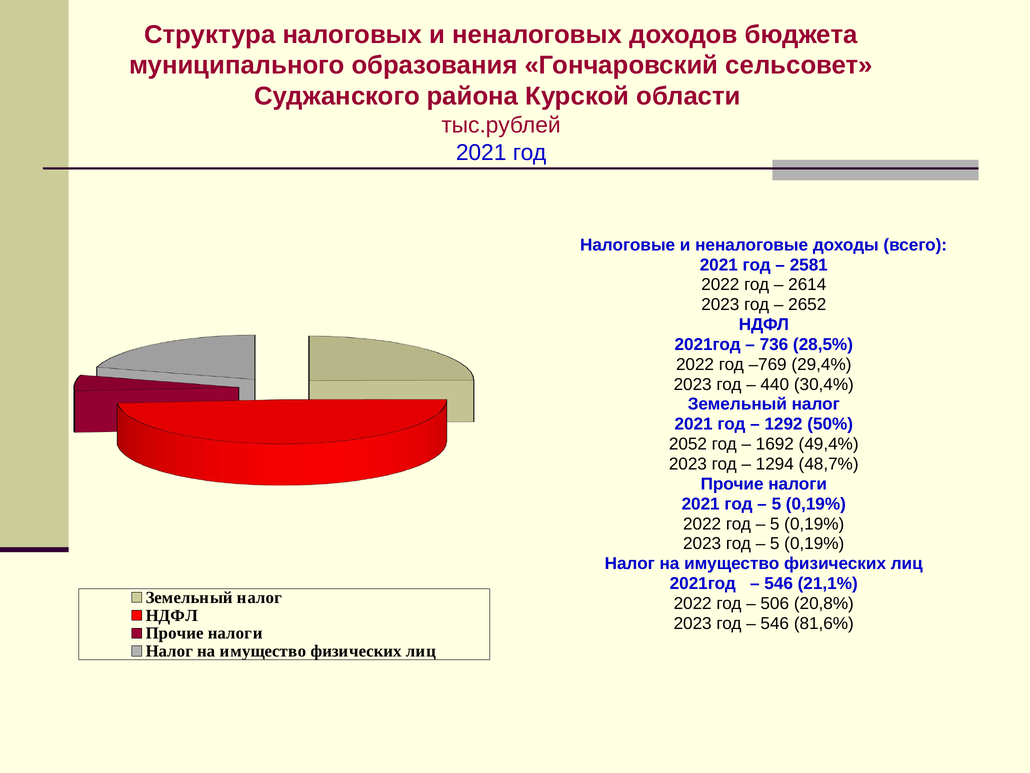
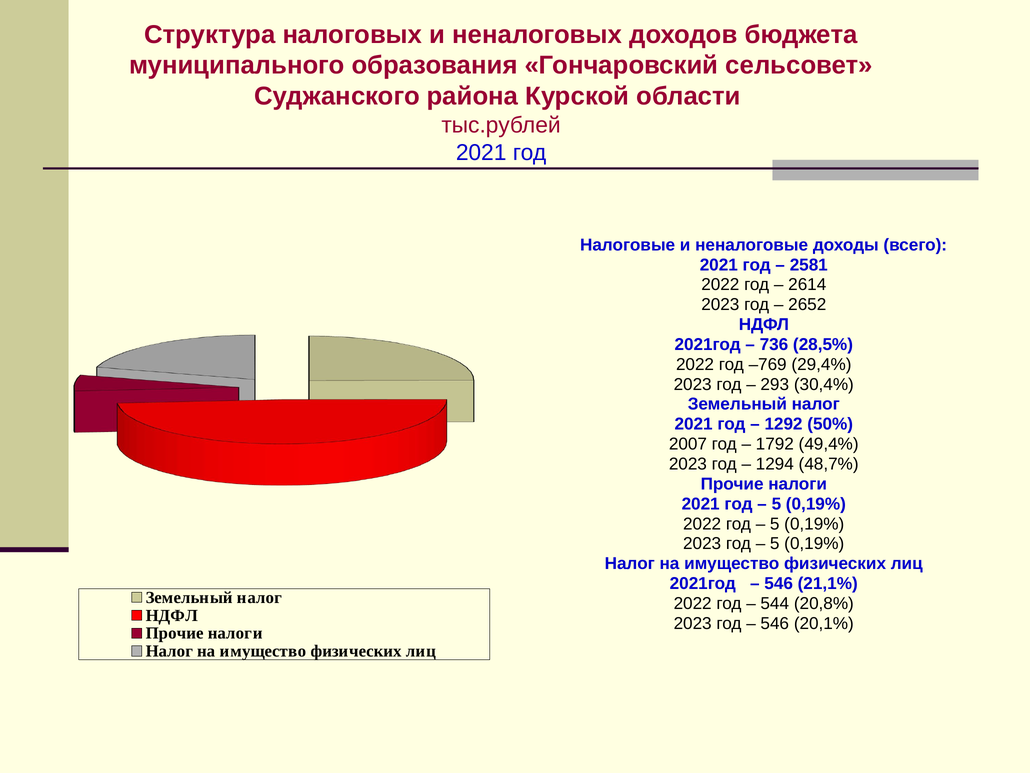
440: 440 -> 293 (775, 384)
2052: 2052 -> 2007 (688, 444)
1692: 1692 -> 1792 (775, 444)
506: 506 -> 544 (775, 603)
81,6%: 81,6% -> 20,1% (824, 623)
